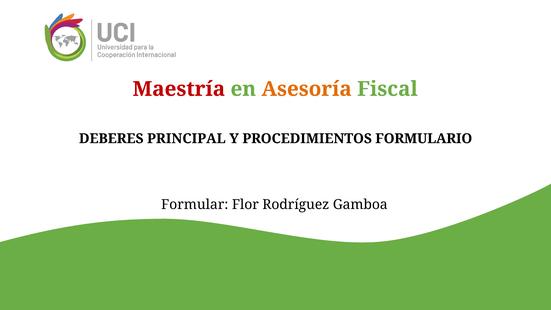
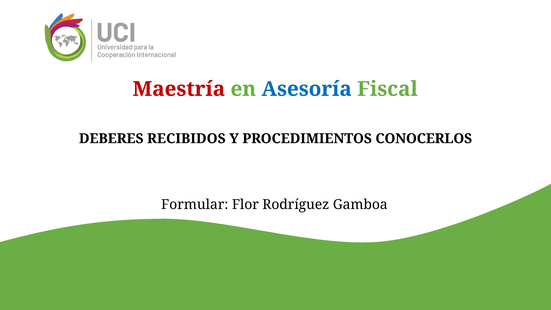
Asesoría colour: orange -> blue (307, 89)
PRINCIPAL: PRINCIPAL -> RECIBIDOS (186, 139)
FORMULARIO: FORMULARIO -> CONOCERLOS (424, 139)
